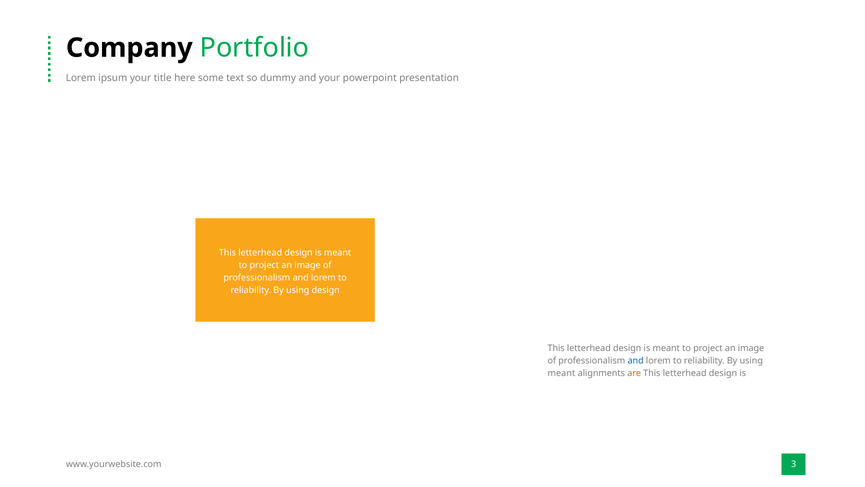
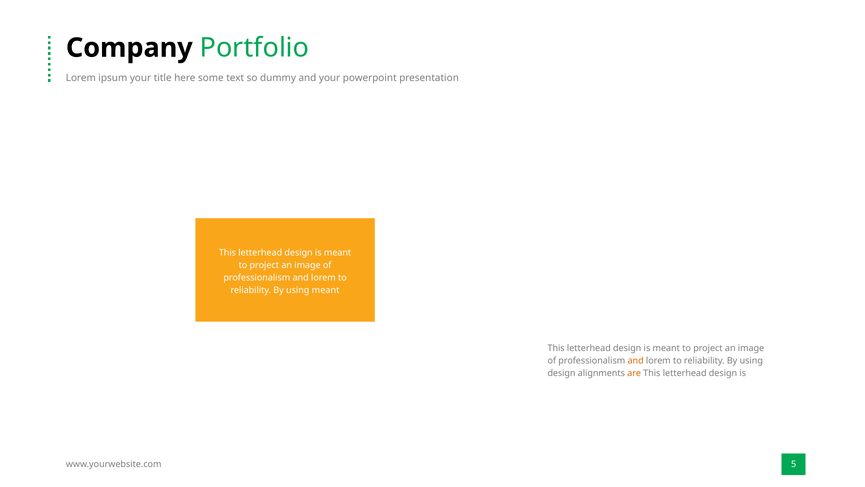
using design: design -> meant (326, 290)
and colour: blue -> orange (636, 360)
meant: meant -> design (562, 373)
3: 3 -> 5 (794, 464)
